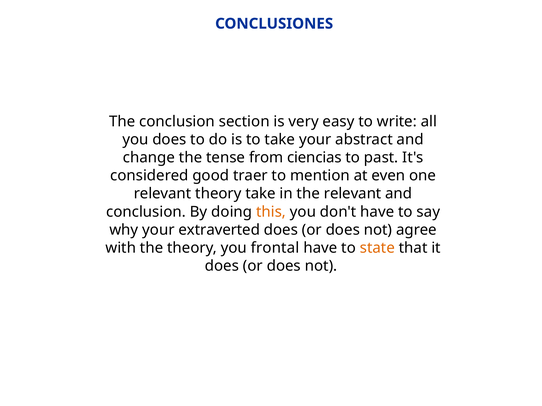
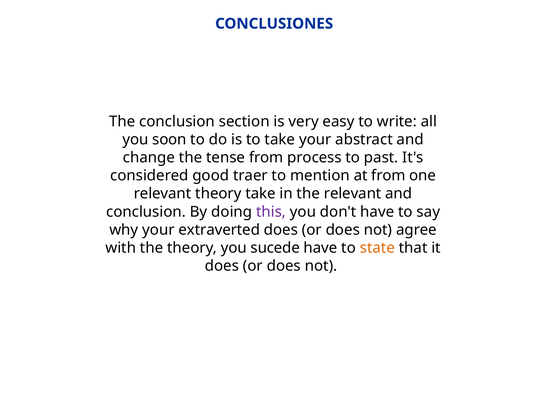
you does: does -> soon (169, 140)
ciencias: ciencias -> process (314, 158)
at even: even -> from (388, 176)
this colour: orange -> purple (271, 212)
frontal: frontal -> sucede (275, 248)
